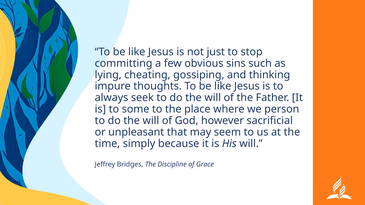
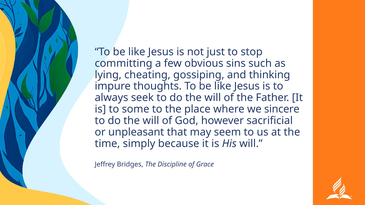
person: person -> sincere (282, 109)
